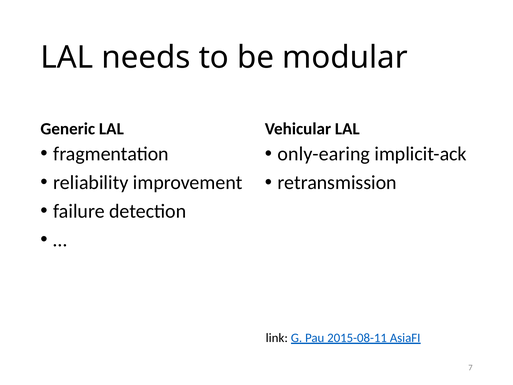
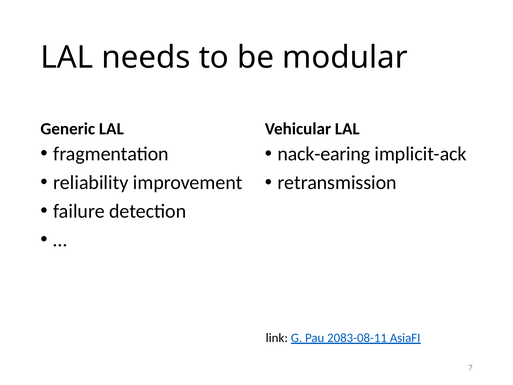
only-earing: only-earing -> nack-earing (324, 154)
2015-08-11: 2015-08-11 -> 2083-08-11 (357, 338)
